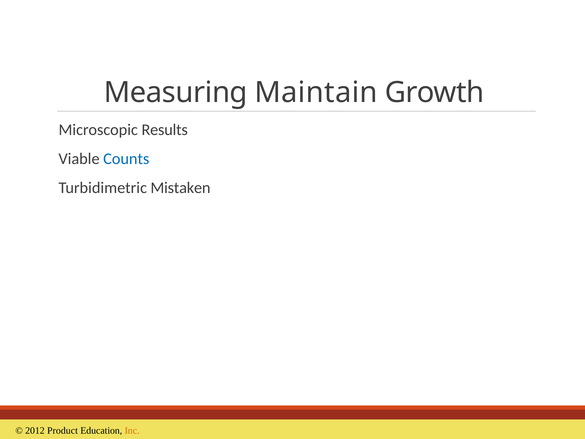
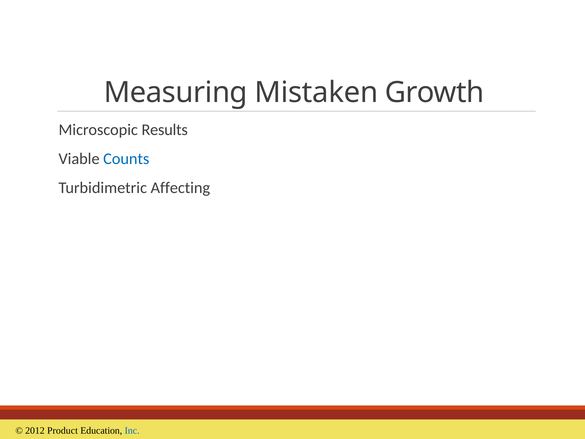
Maintain: Maintain -> Mistaken (316, 93)
Mistaken: Mistaken -> Affecting (180, 188)
Inc colour: orange -> blue (132, 430)
